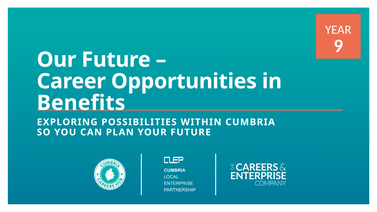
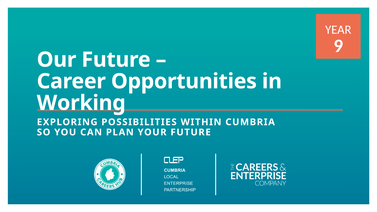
Benefits: Benefits -> Working (81, 103)
